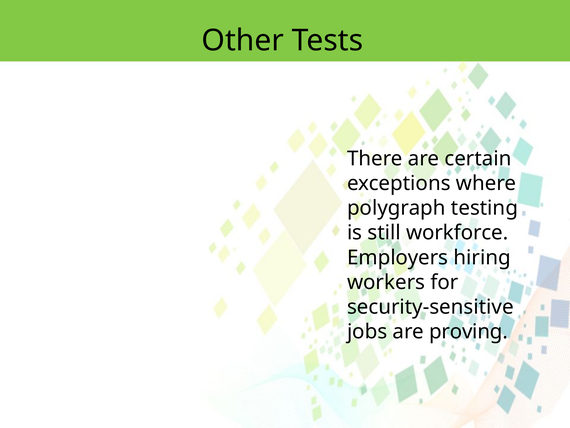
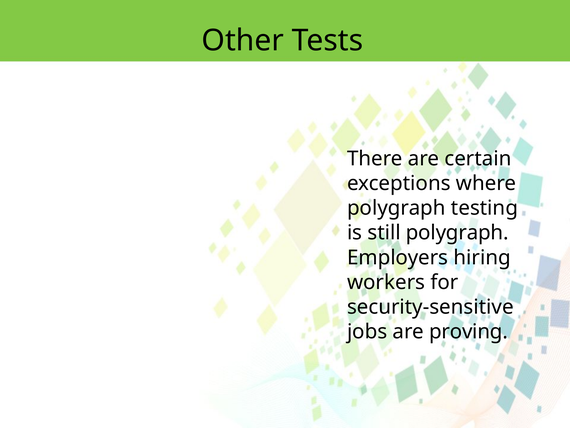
still workforce: workforce -> polygraph (457, 233)
